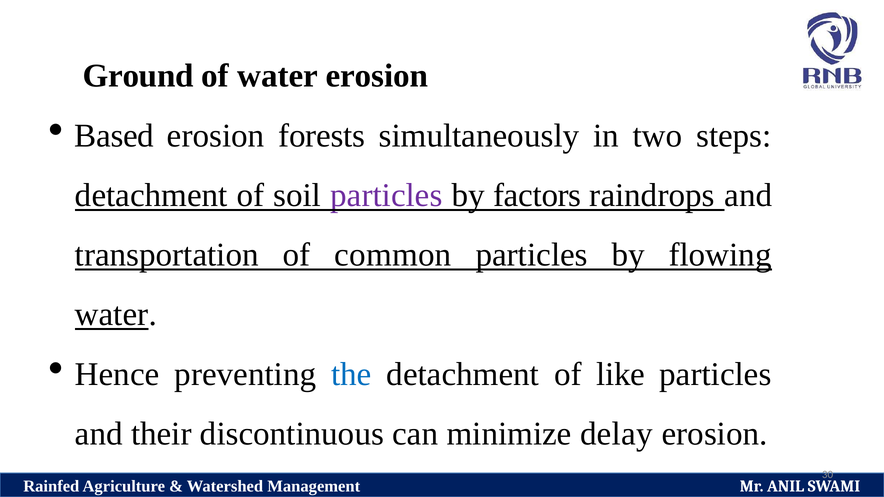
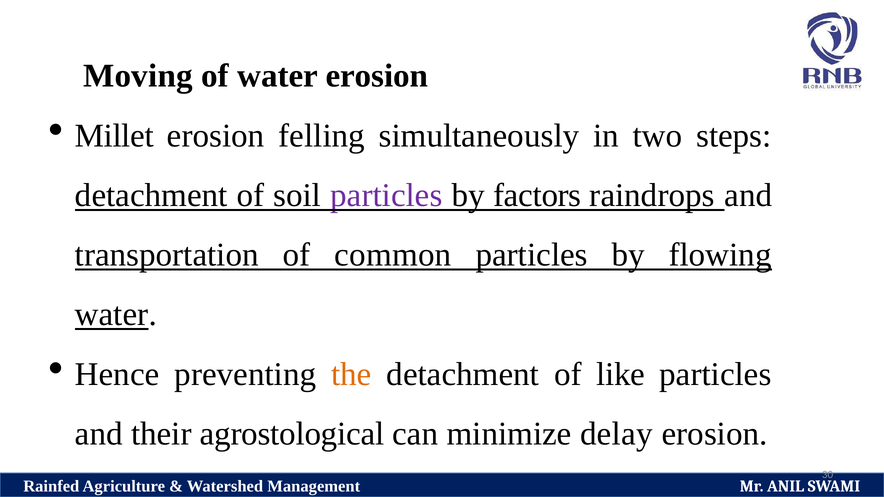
Ground: Ground -> Moving (138, 76)
Based: Based -> Millet (114, 136)
forests: forests -> felling (322, 136)
the colour: blue -> orange (351, 374)
discontinuous: discontinuous -> agrostological (292, 434)
